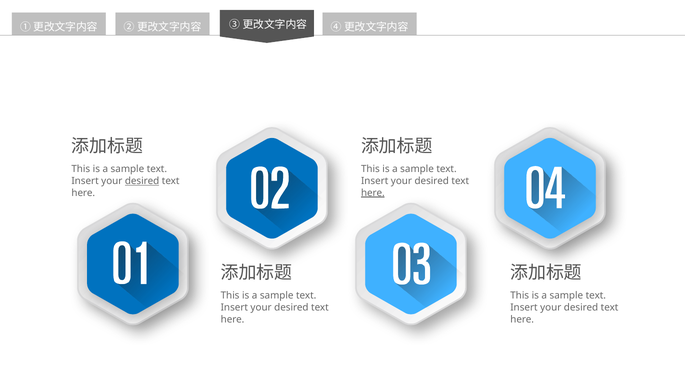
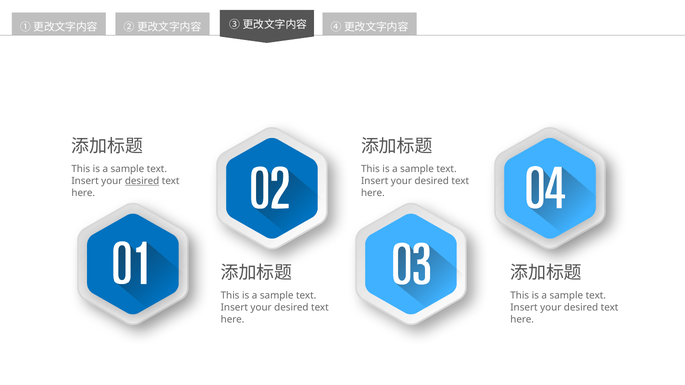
here underline: present -> none (373, 193)
